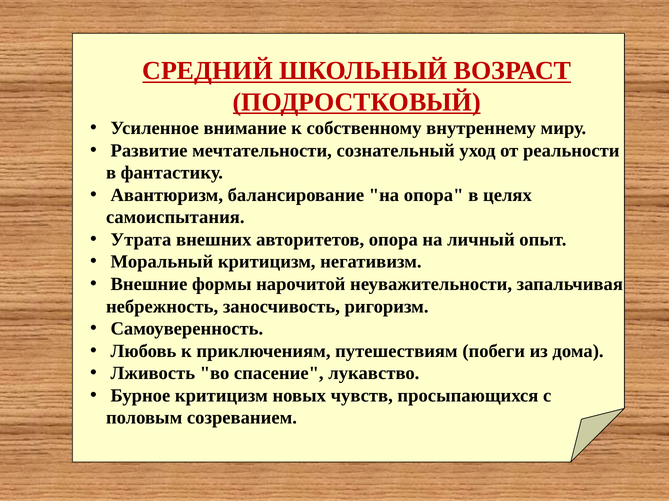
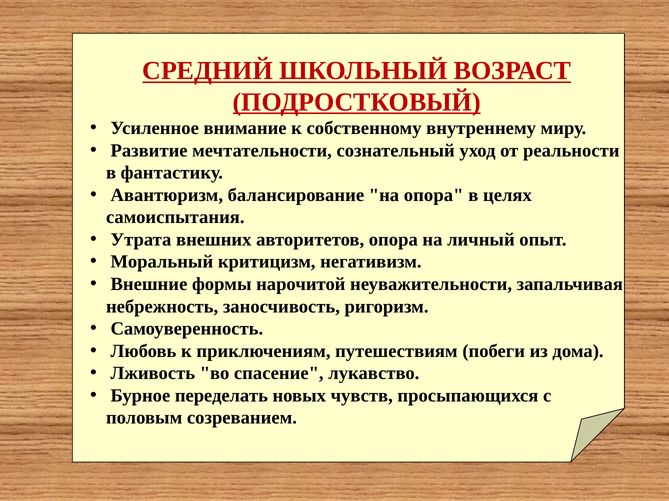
Бурное критицизм: критицизм -> переделать (221, 396)
